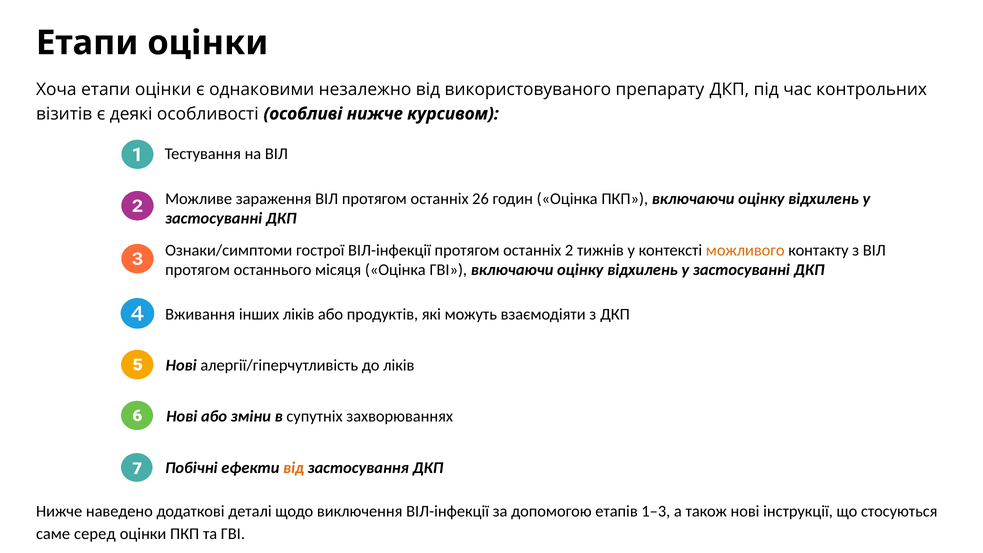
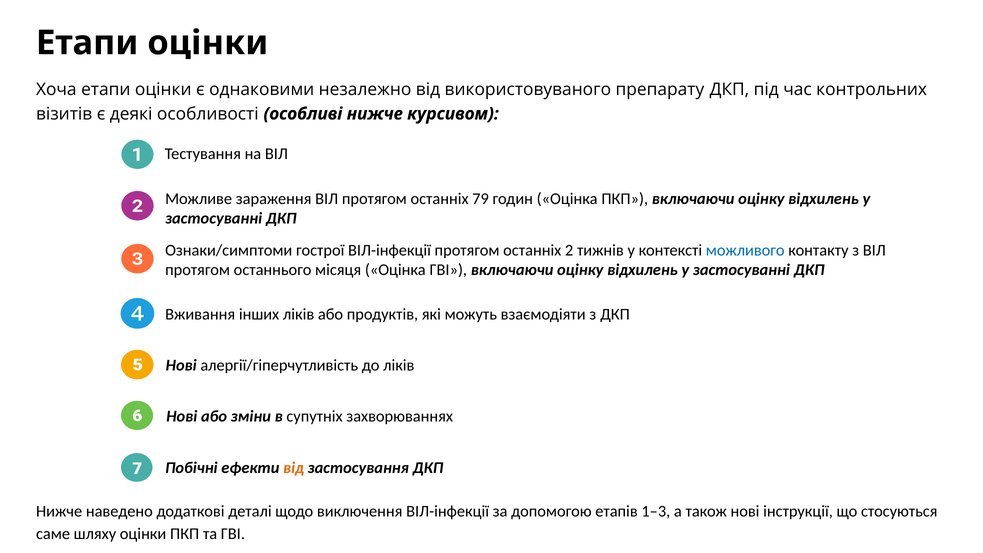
26: 26 -> 79 (481, 199)
можливого colour: orange -> blue (745, 250)
серед: серед -> шляху (95, 534)
